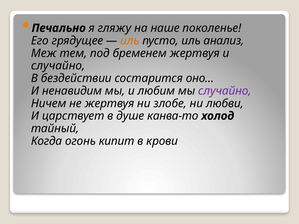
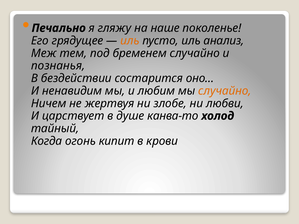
бременем жертвуя: жертвуя -> случайно (195, 53)
случайно: случайно -> познанья (58, 66)
случайно colour: purple -> orange (225, 91)
